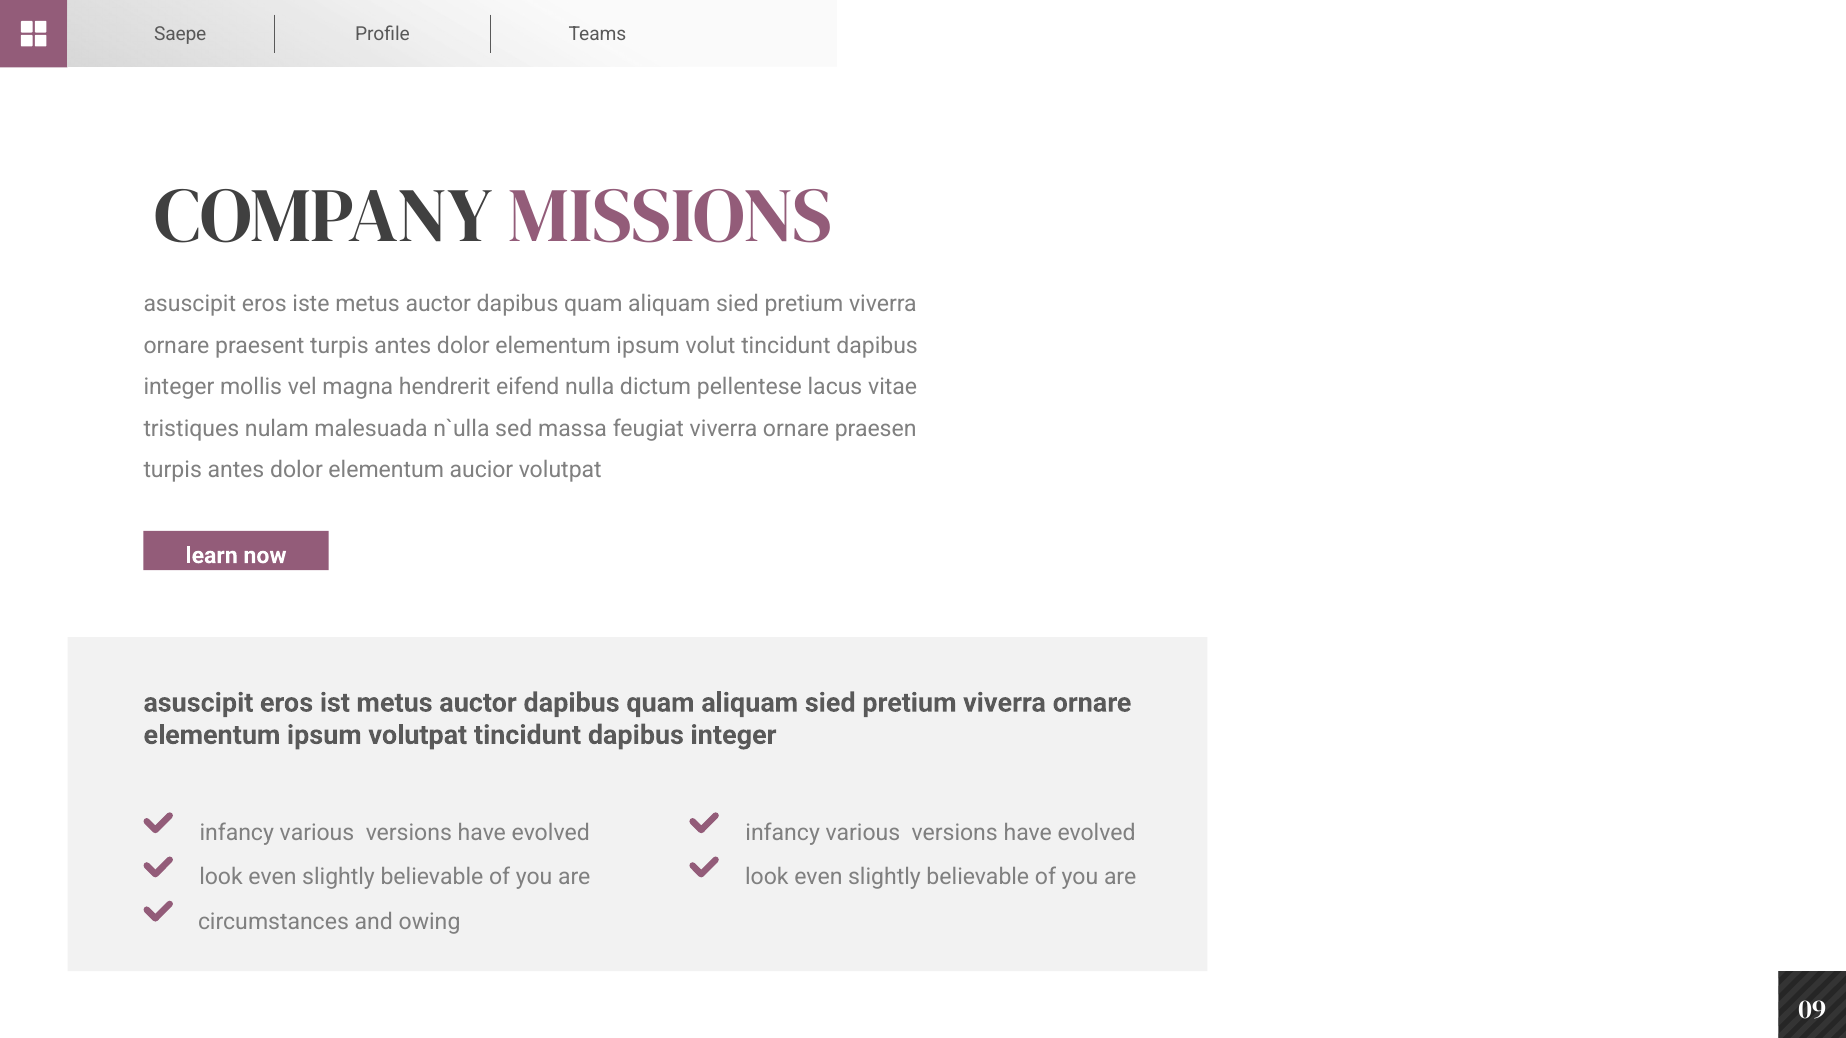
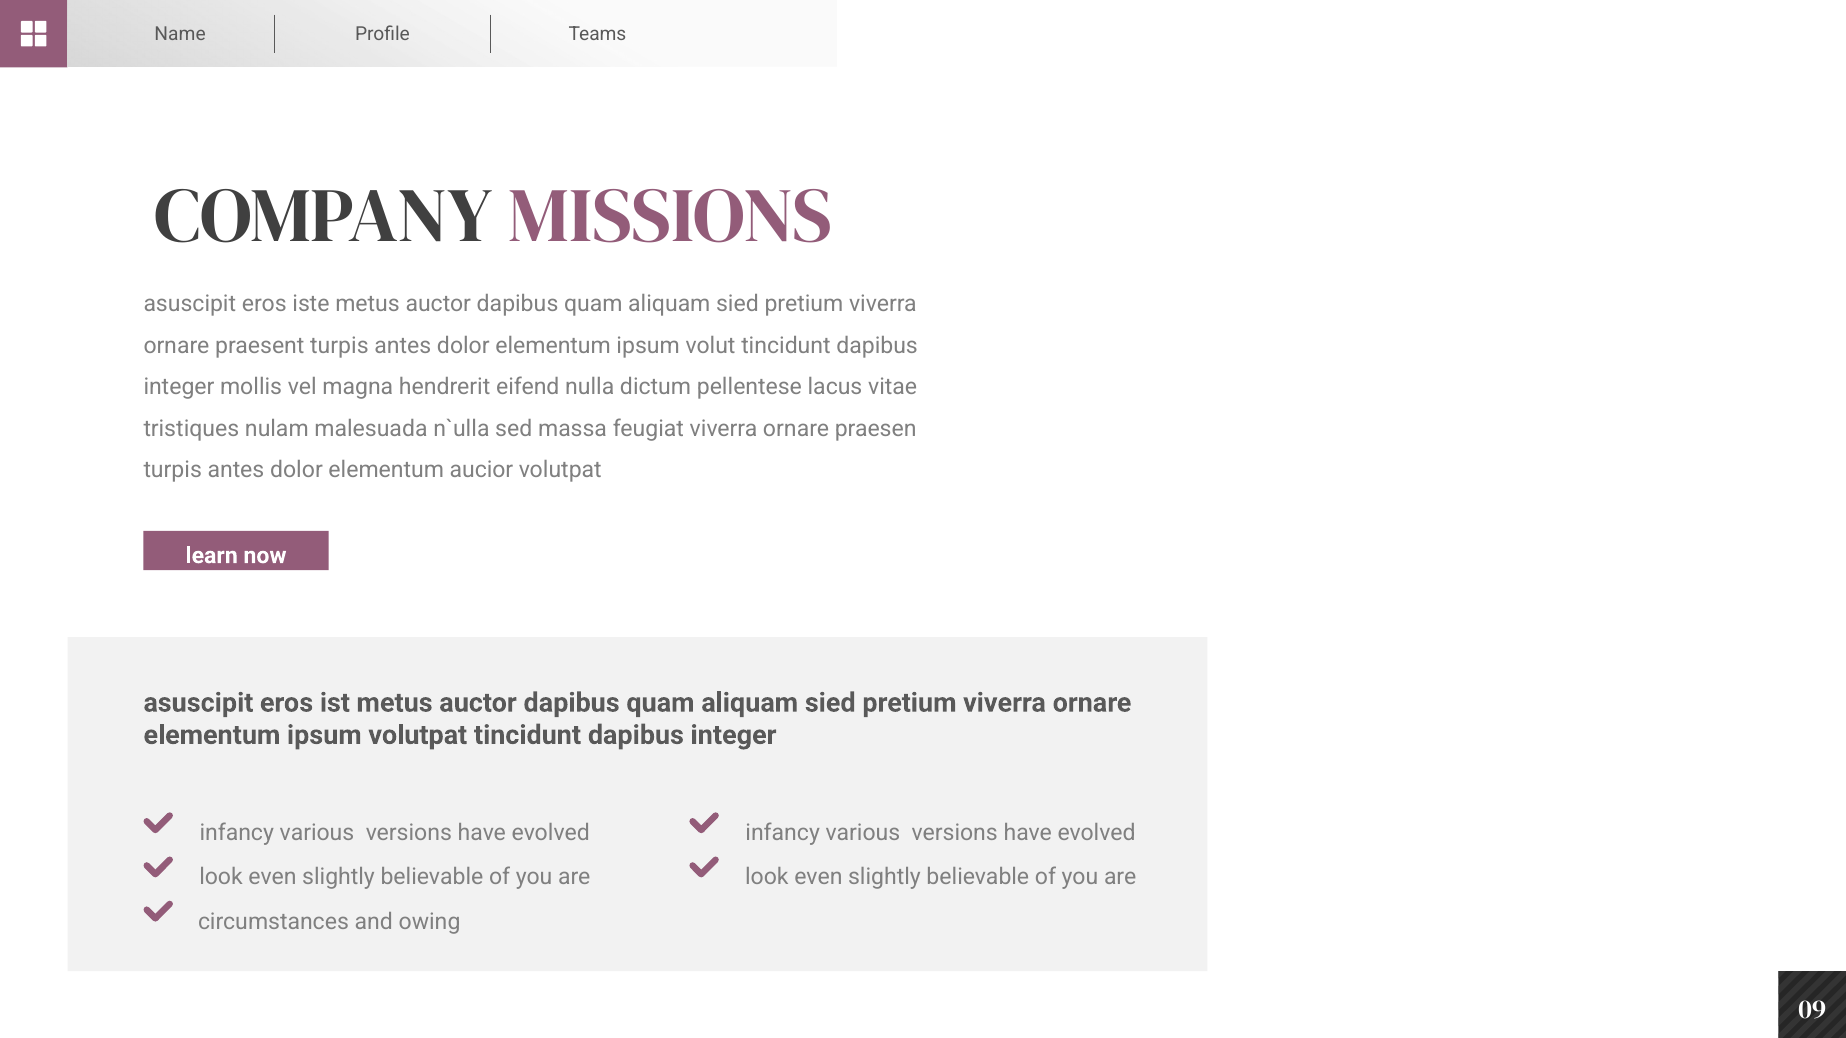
Saepe: Saepe -> Name (180, 35)
